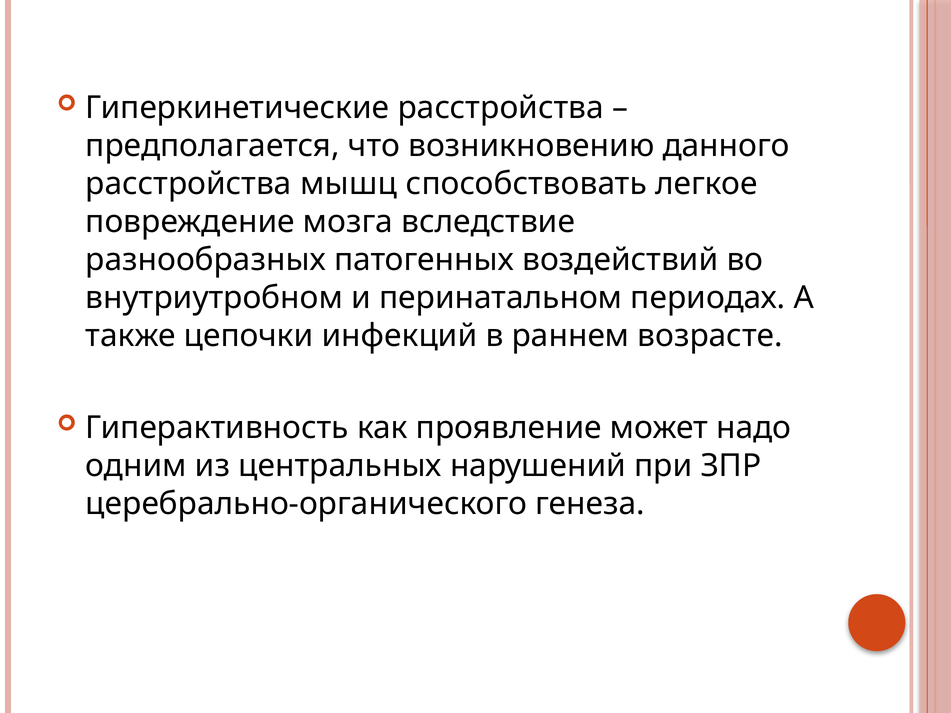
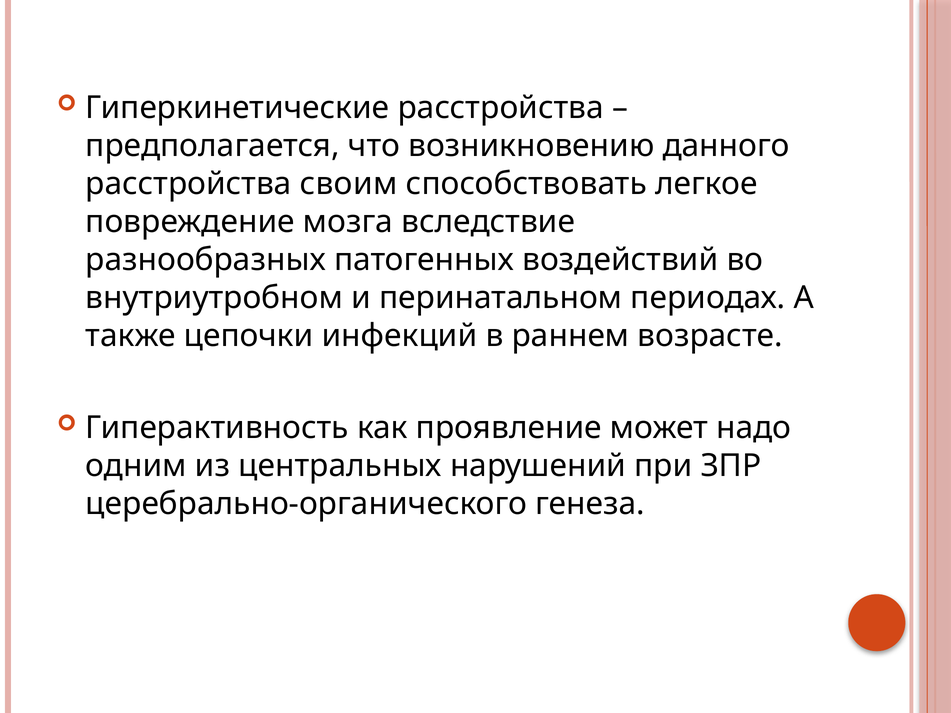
мышц: мышц -> своим (349, 184)
